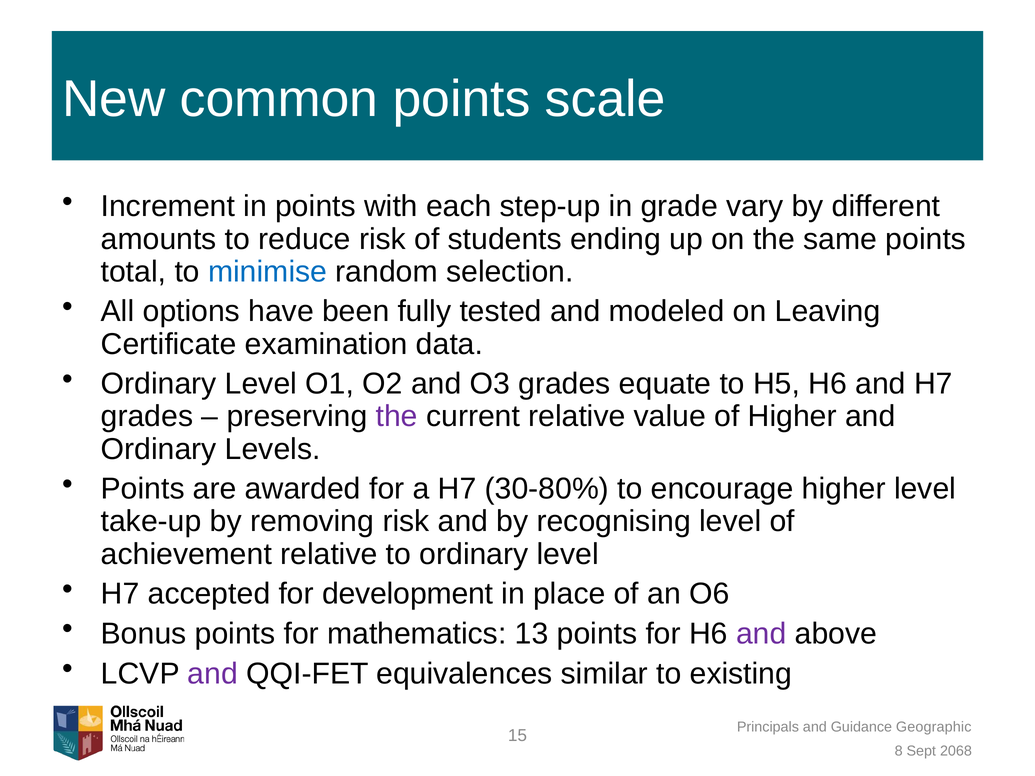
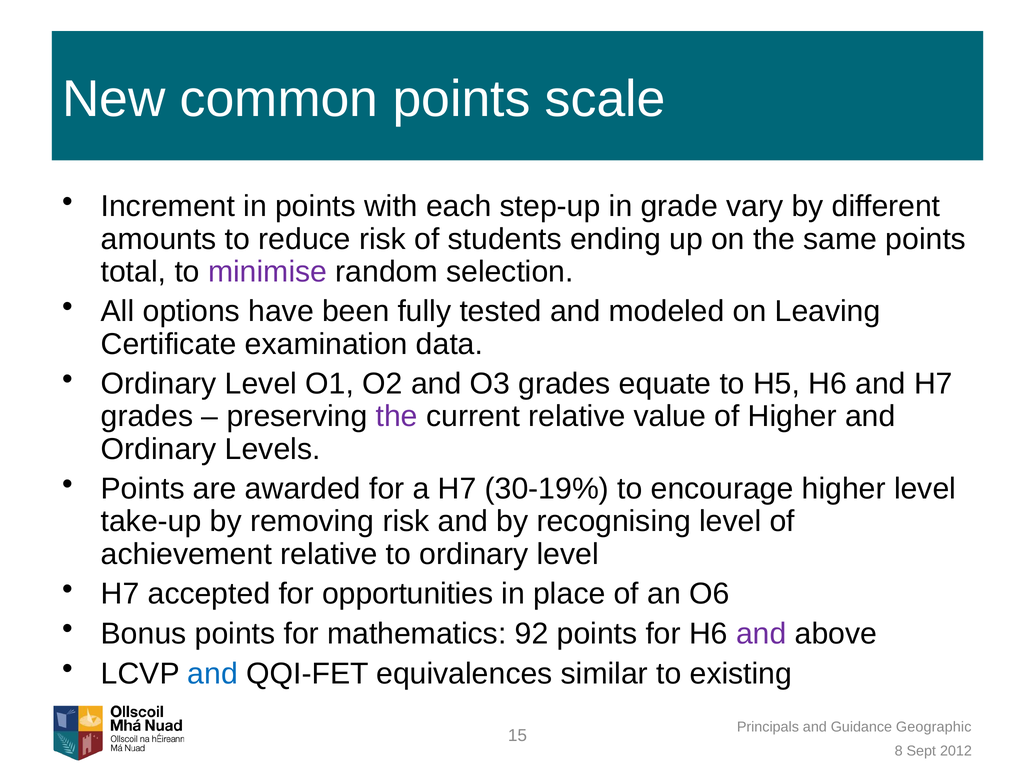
minimise colour: blue -> purple (268, 272)
30-80%: 30-80% -> 30-19% (547, 489)
development: development -> opportunities (408, 594)
13: 13 -> 92 (532, 634)
and colour: purple -> blue (213, 674)
2068: 2068 -> 2012 (956, 751)
